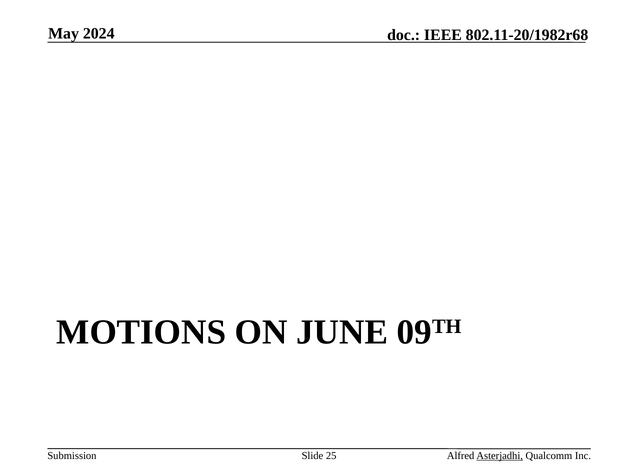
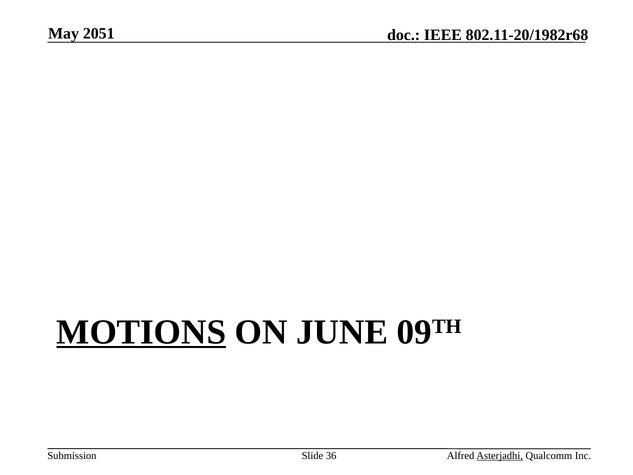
2024: 2024 -> 2051 (99, 34)
MOTIONS underline: none -> present (141, 332)
25: 25 -> 36 (331, 455)
